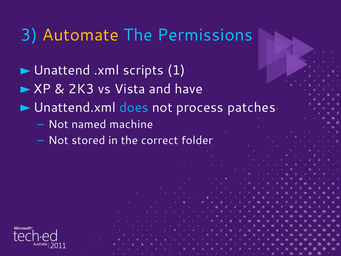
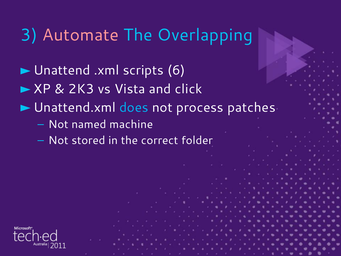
Automate colour: yellow -> pink (80, 35)
Permissions: Permissions -> Overlapping (205, 35)
1: 1 -> 6 (176, 70)
have: have -> click (189, 89)
